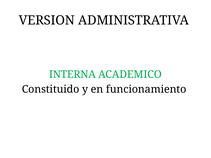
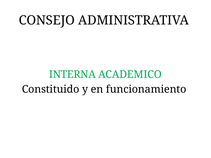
VERSION: VERSION -> CONSEJO (47, 20)
